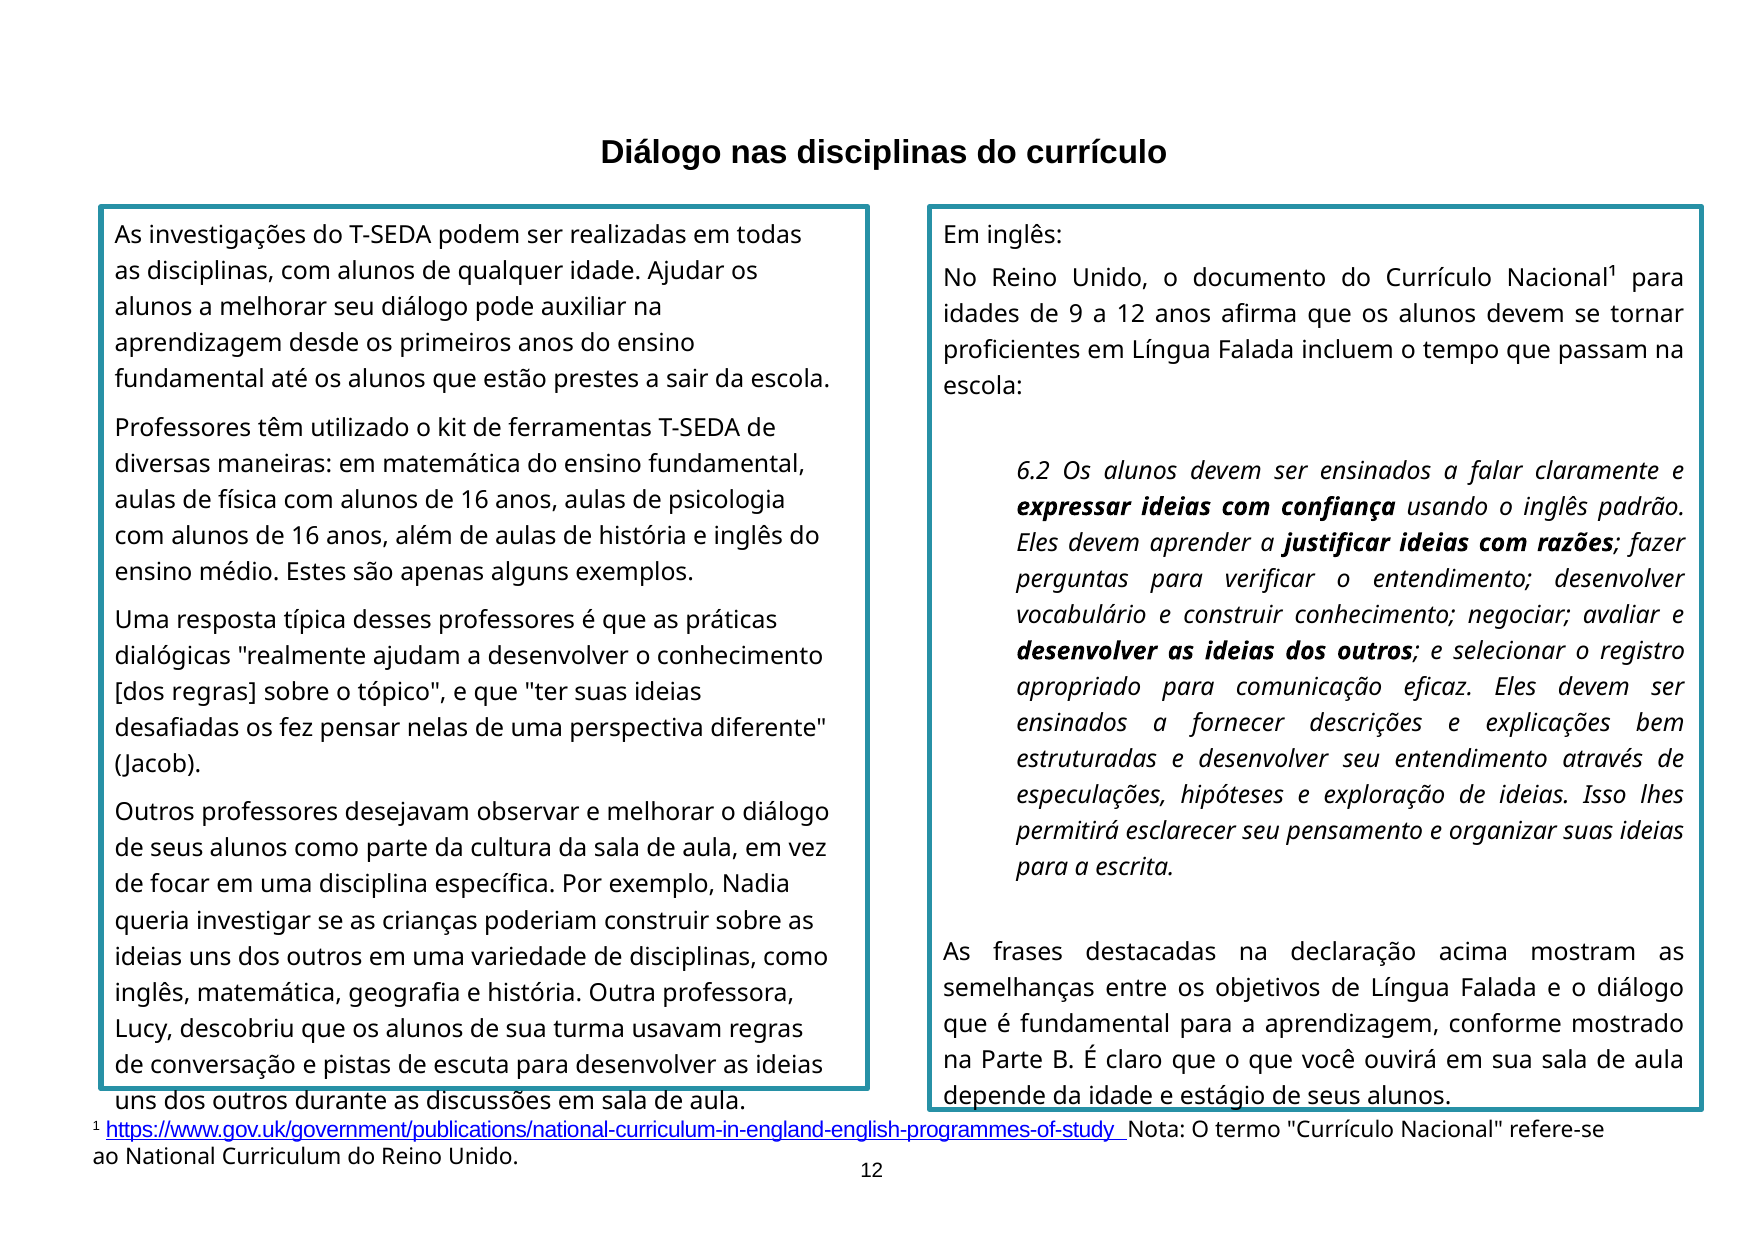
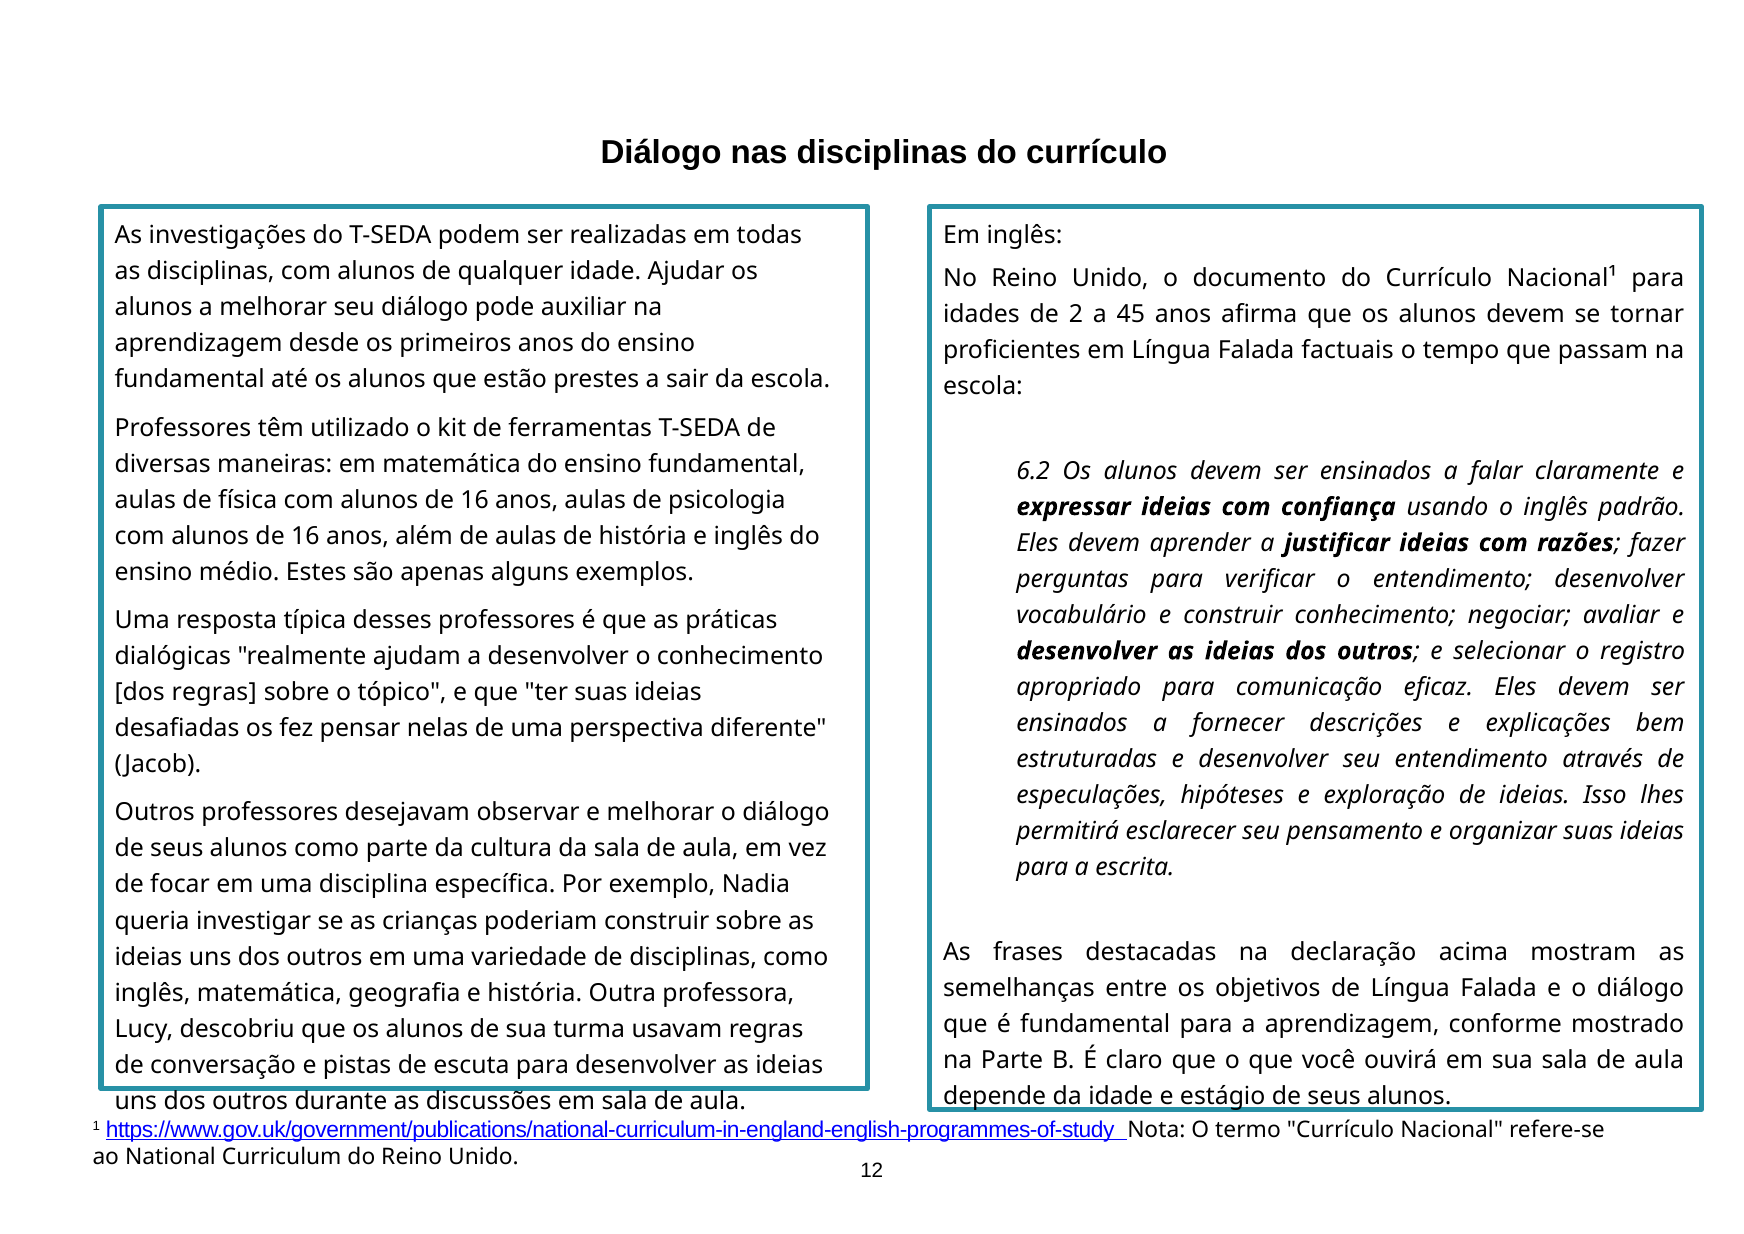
9: 9 -> 2 (1076, 314)
a 12: 12 -> 45 (1131, 314)
incluem: incluem -> factuais (1348, 350)
